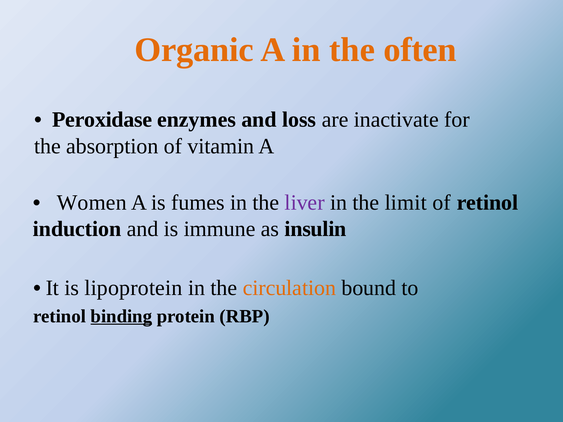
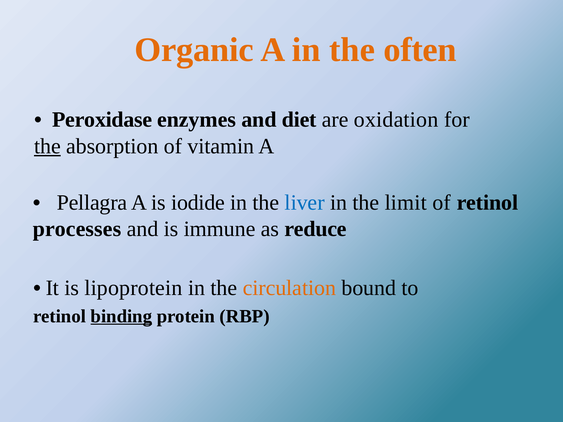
loss: loss -> diet (299, 120)
inactivate: inactivate -> oxidation (396, 120)
the underline: none -> present (47, 146)
Women: Women -> Pellagra (92, 203)
fumes: fumes -> iodide (198, 203)
liver colour: purple -> blue (305, 203)
induction: induction -> processes (77, 229)
insulin: insulin -> reduce (316, 229)
